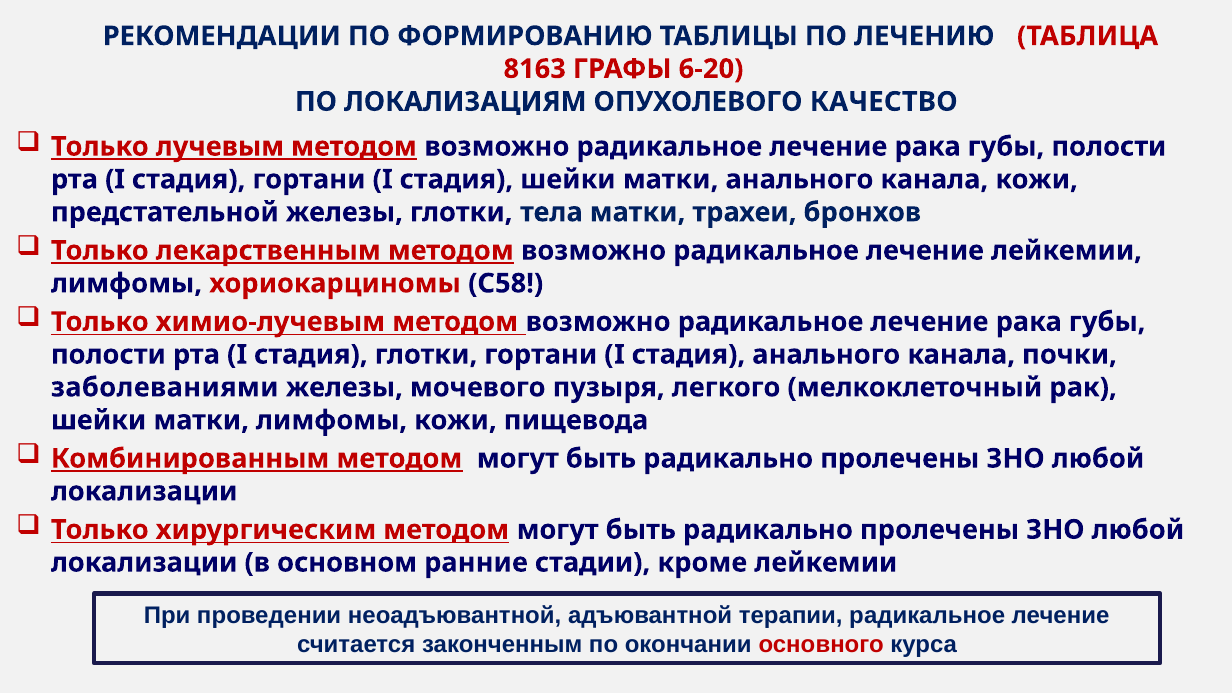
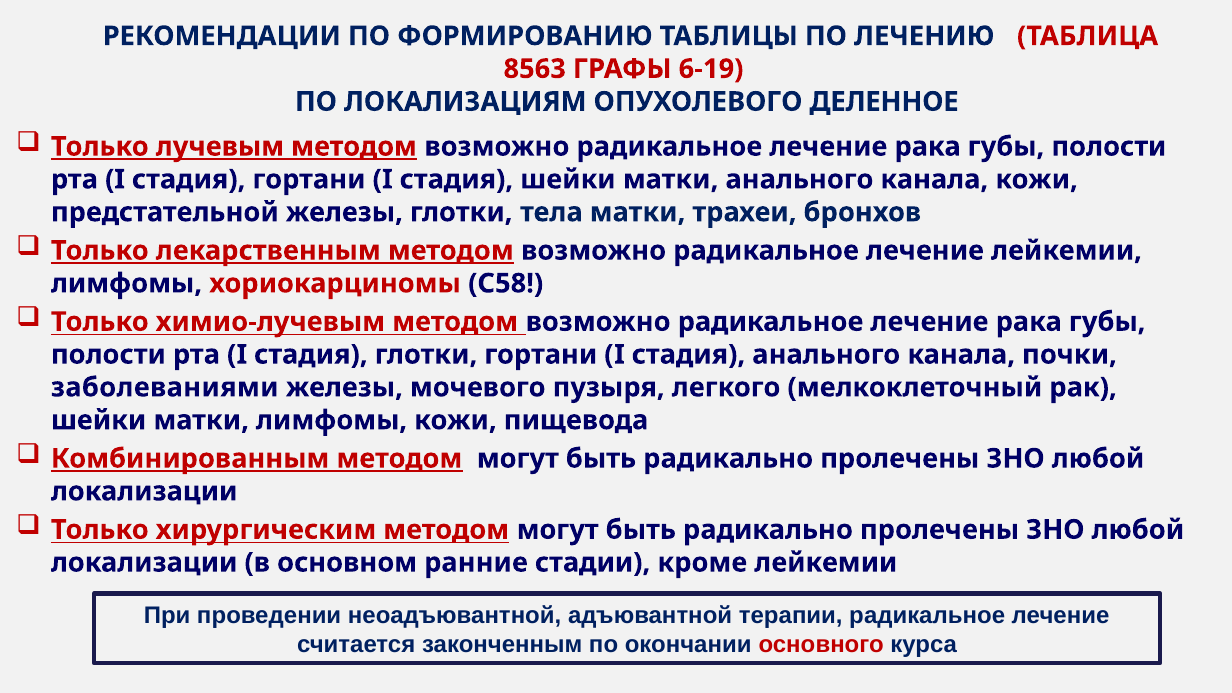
8163: 8163 -> 8563 (535, 69)
6-20: 6-20 -> 6-19 (711, 69)
КАЧЕСТВО: КАЧЕСТВО -> ДЕЛЕННОЕ (884, 102)
